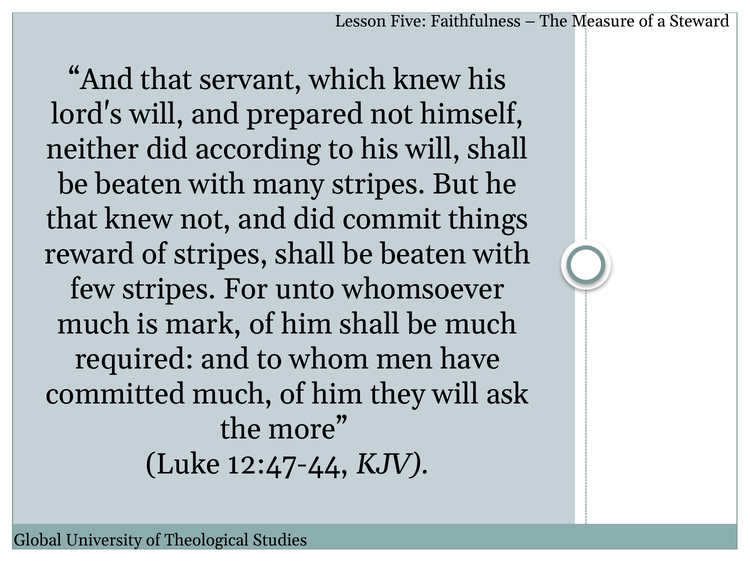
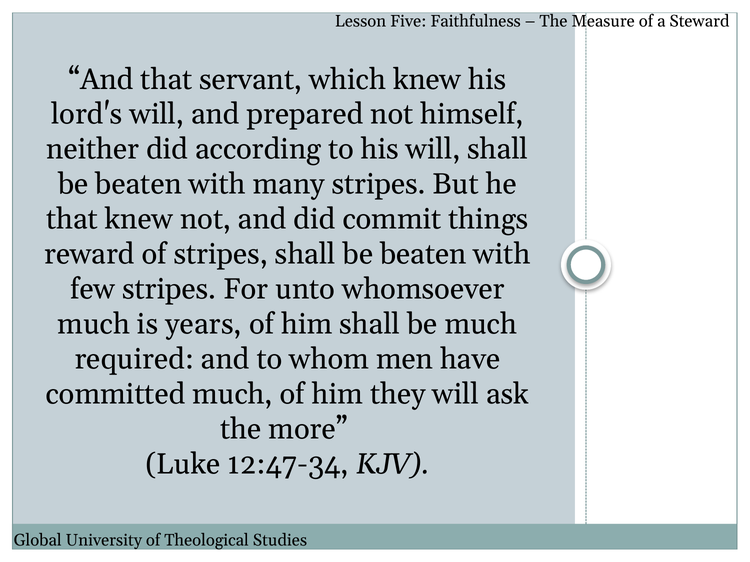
mark: mark -> years (203, 325)
12:47-44: 12:47-44 -> 12:47-34 (288, 465)
